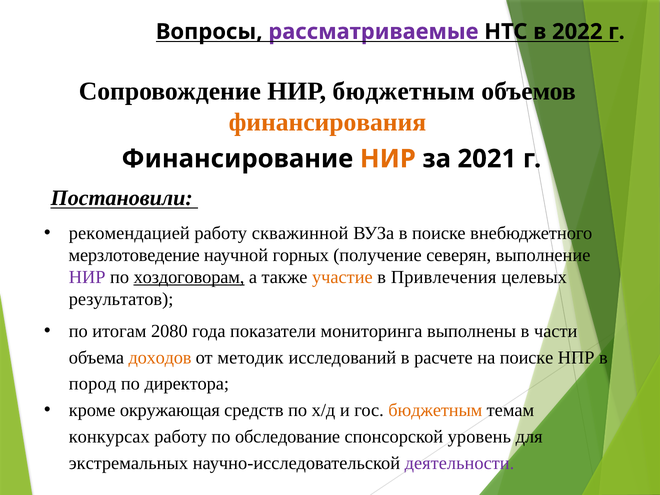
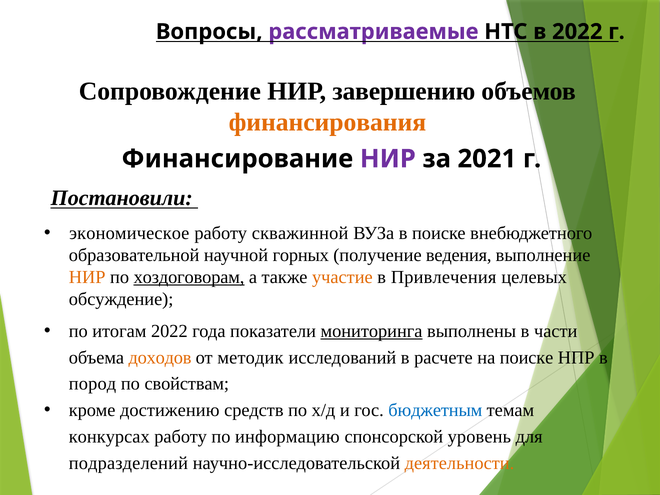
НИР бюджетным: бюджетным -> завершению (404, 91)
НИР colour: orange -> purple (388, 159)
рекомендацией: рекомендацией -> экономическое (129, 233)
мерзлотоведение: мерзлотоведение -> образовательной (134, 255)
северян: северян -> ведения (459, 255)
НИР colour: purple -> orange (87, 277)
результатов: результатов -> обсуждение (121, 299)
итогам 2080: 2080 -> 2022 (169, 331)
мониторинга underline: none -> present (372, 331)
директора: директора -> свойствам (187, 384)
окружающая: окружающая -> достижению (170, 410)
бюджетным colour: orange -> blue (435, 410)
обследование: обследование -> информацию (287, 437)
экстремальных: экстремальных -> подразделений (128, 463)
деятельности colour: purple -> orange (460, 463)
